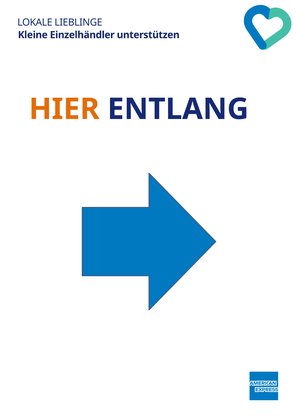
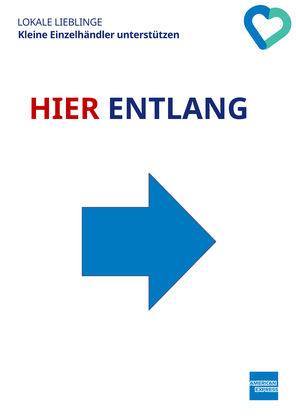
HIER colour: orange -> red (64, 109)
